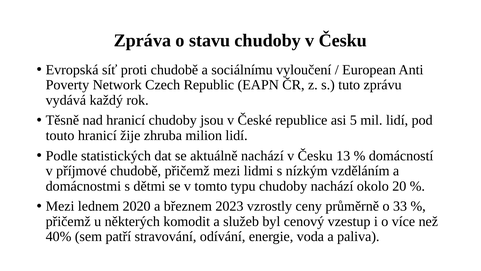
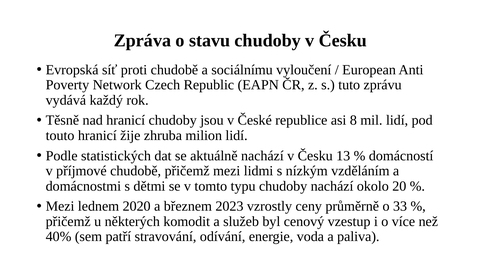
5: 5 -> 8 (353, 120)
